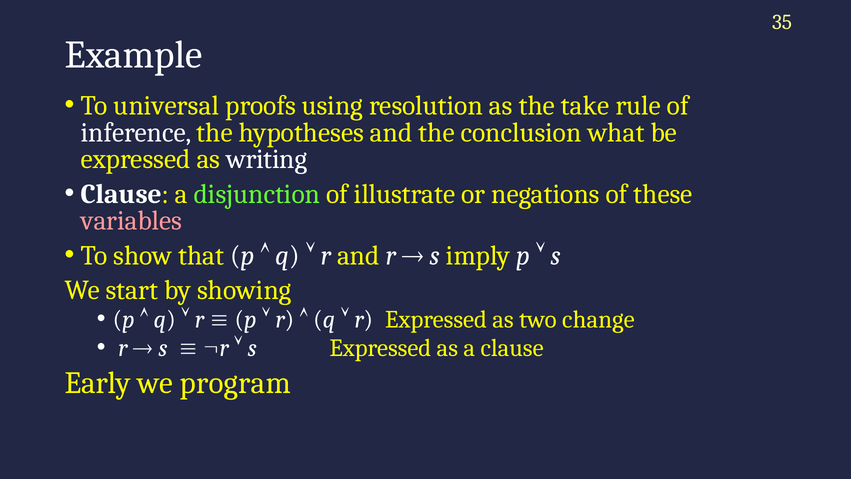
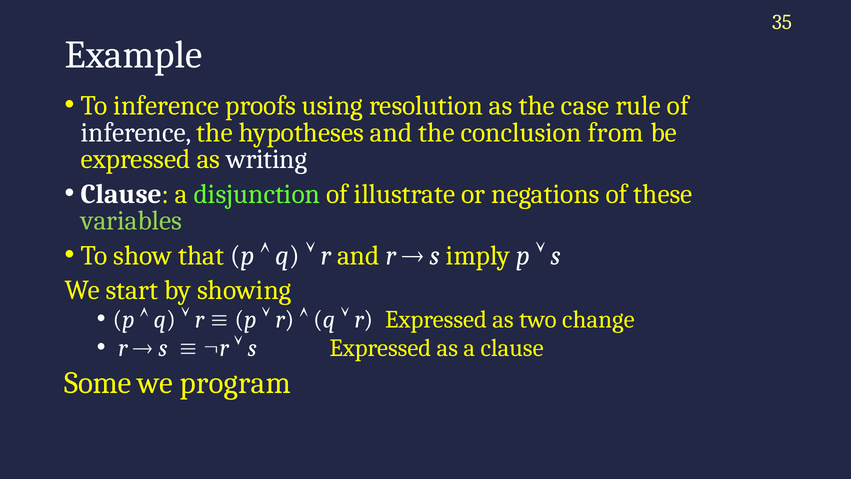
To universal: universal -> inference (166, 106)
take: take -> case (585, 106)
what: what -> from (616, 132)
variables colour: pink -> light green (131, 221)
Early: Early -> Some (98, 383)
